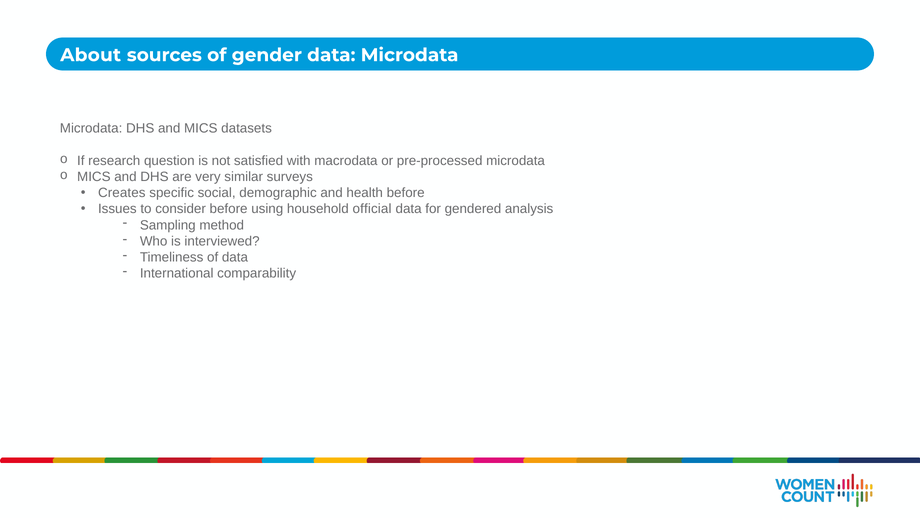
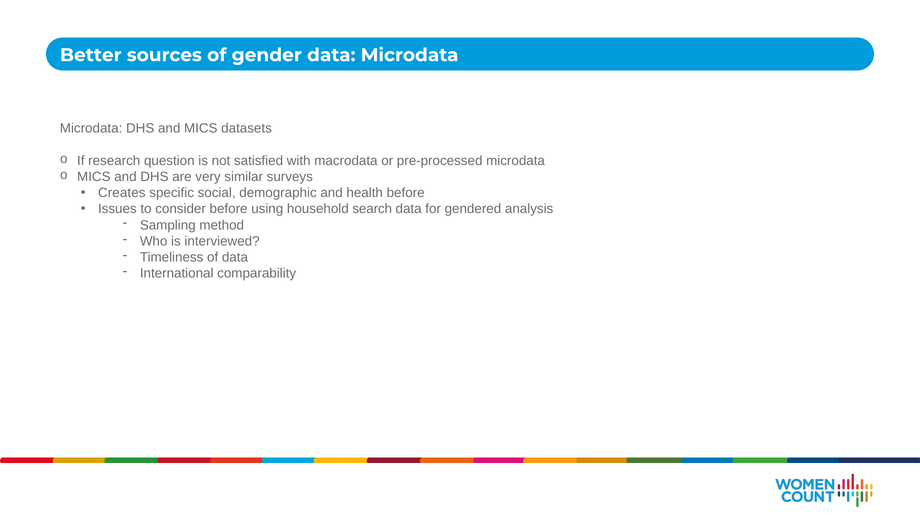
About: About -> Better (91, 55)
official: official -> search (372, 209)
